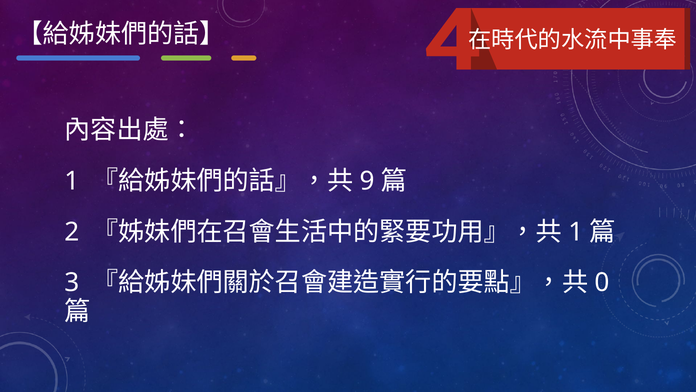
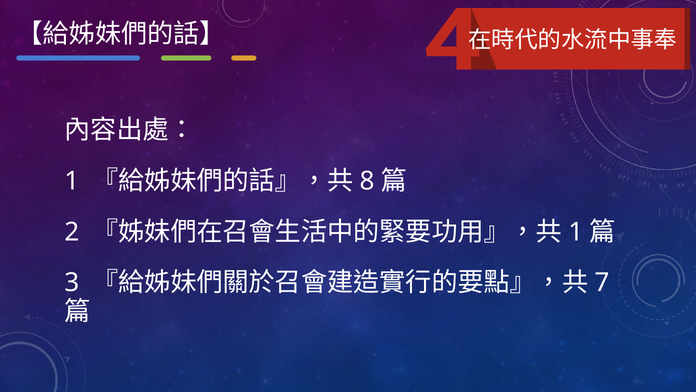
9: 9 -> 8 (367, 181)
0: 0 -> 7 (602, 282)
